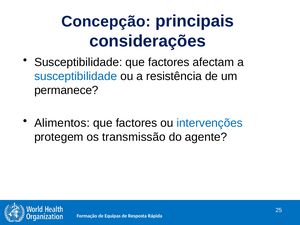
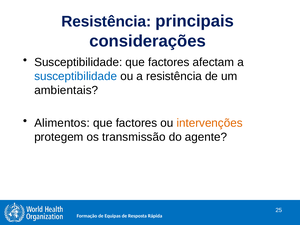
Concepção: Concepção -> Resistência (106, 22)
permanece: permanece -> ambientais (66, 90)
intervenções colour: blue -> orange (210, 123)
